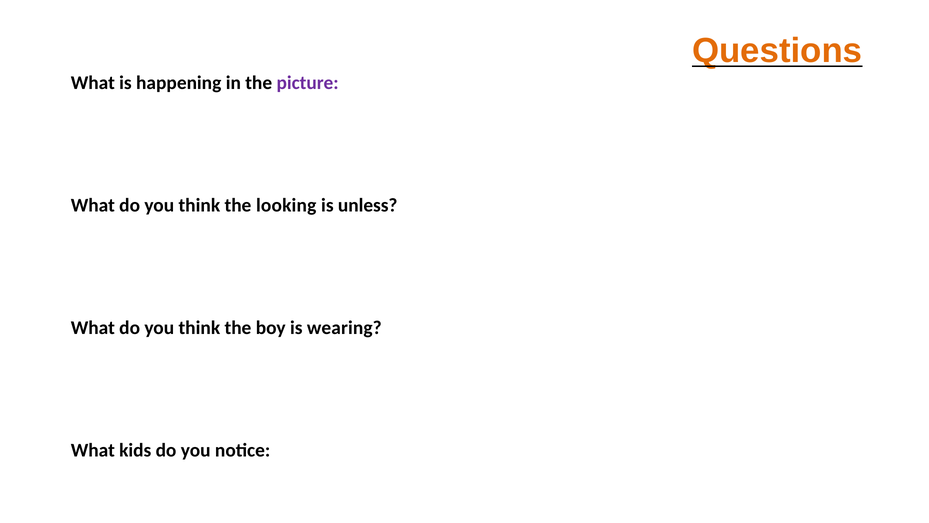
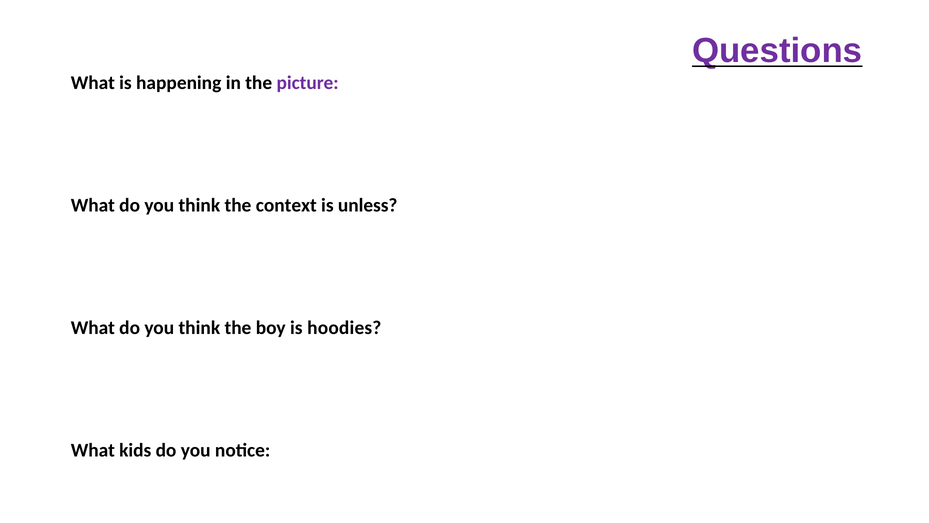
Questions colour: orange -> purple (777, 51)
looking: looking -> context (286, 205)
wearing: wearing -> hoodies (344, 328)
